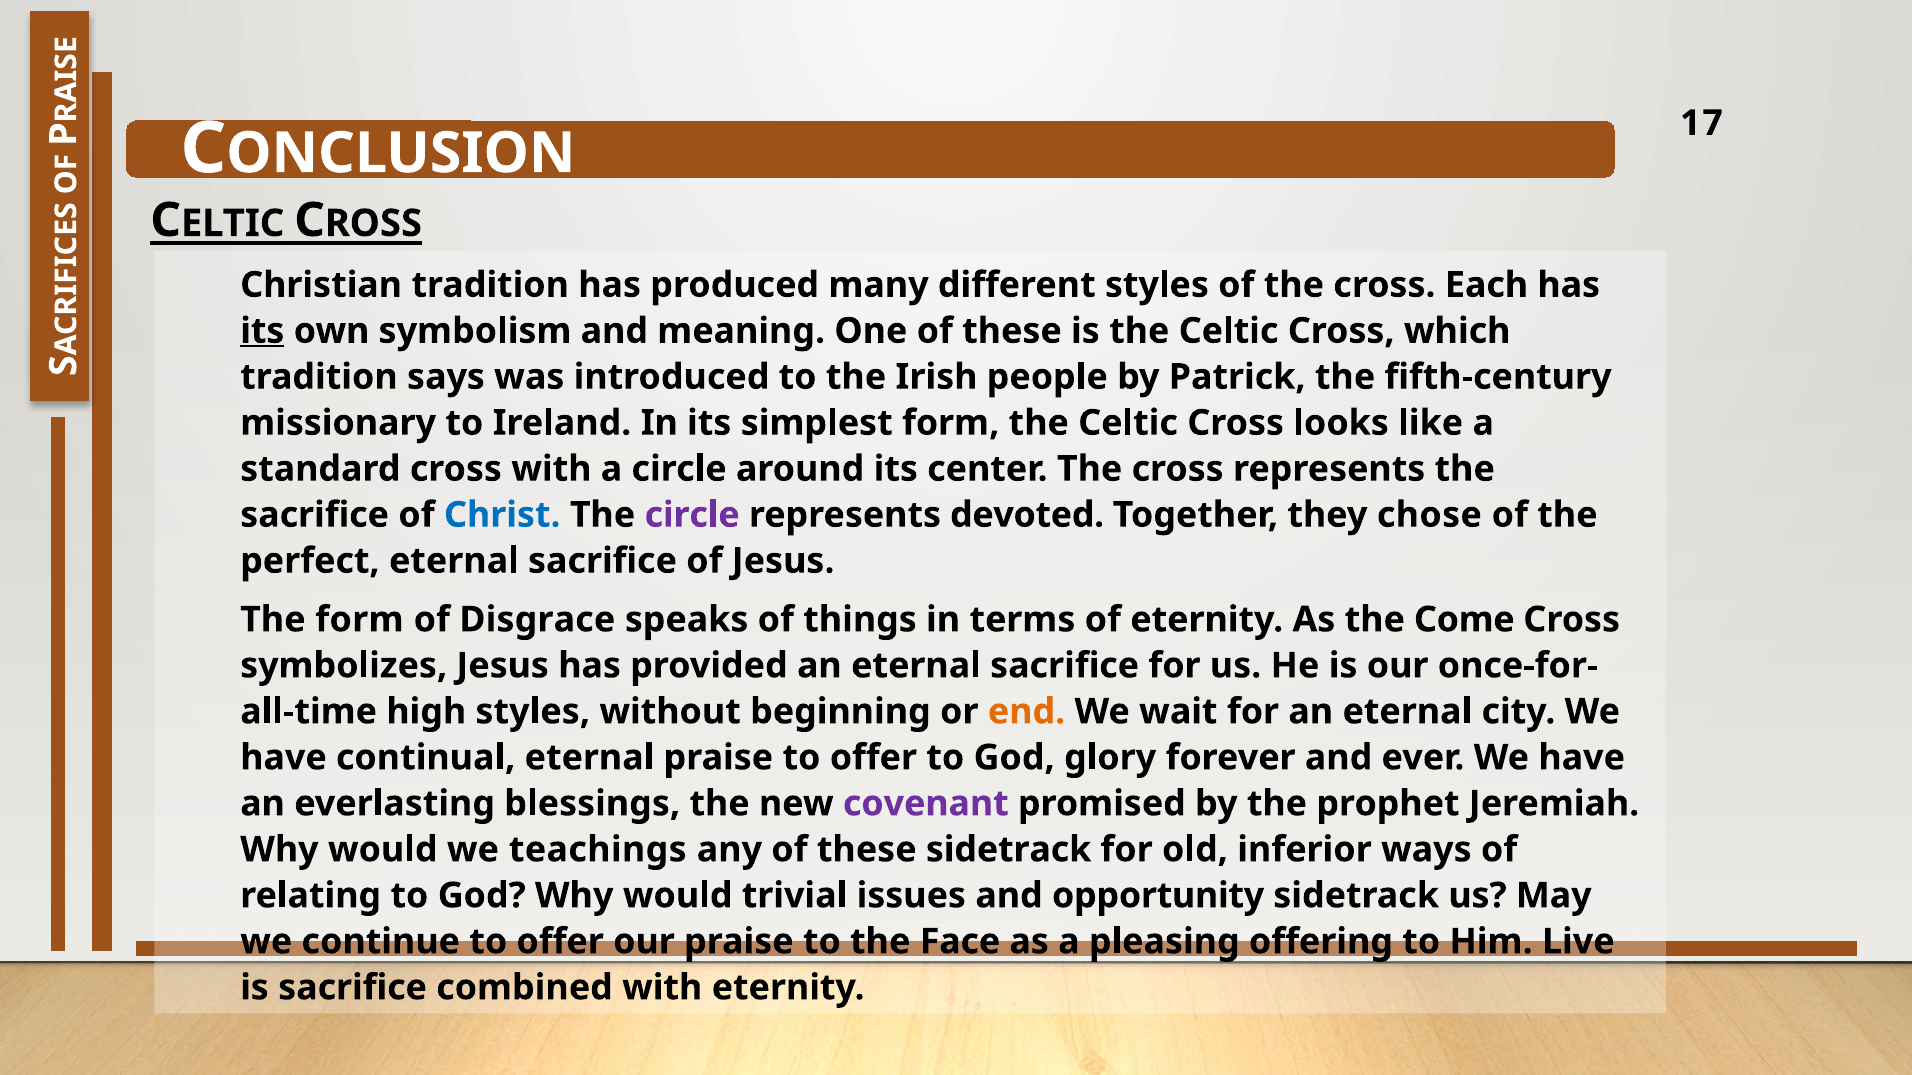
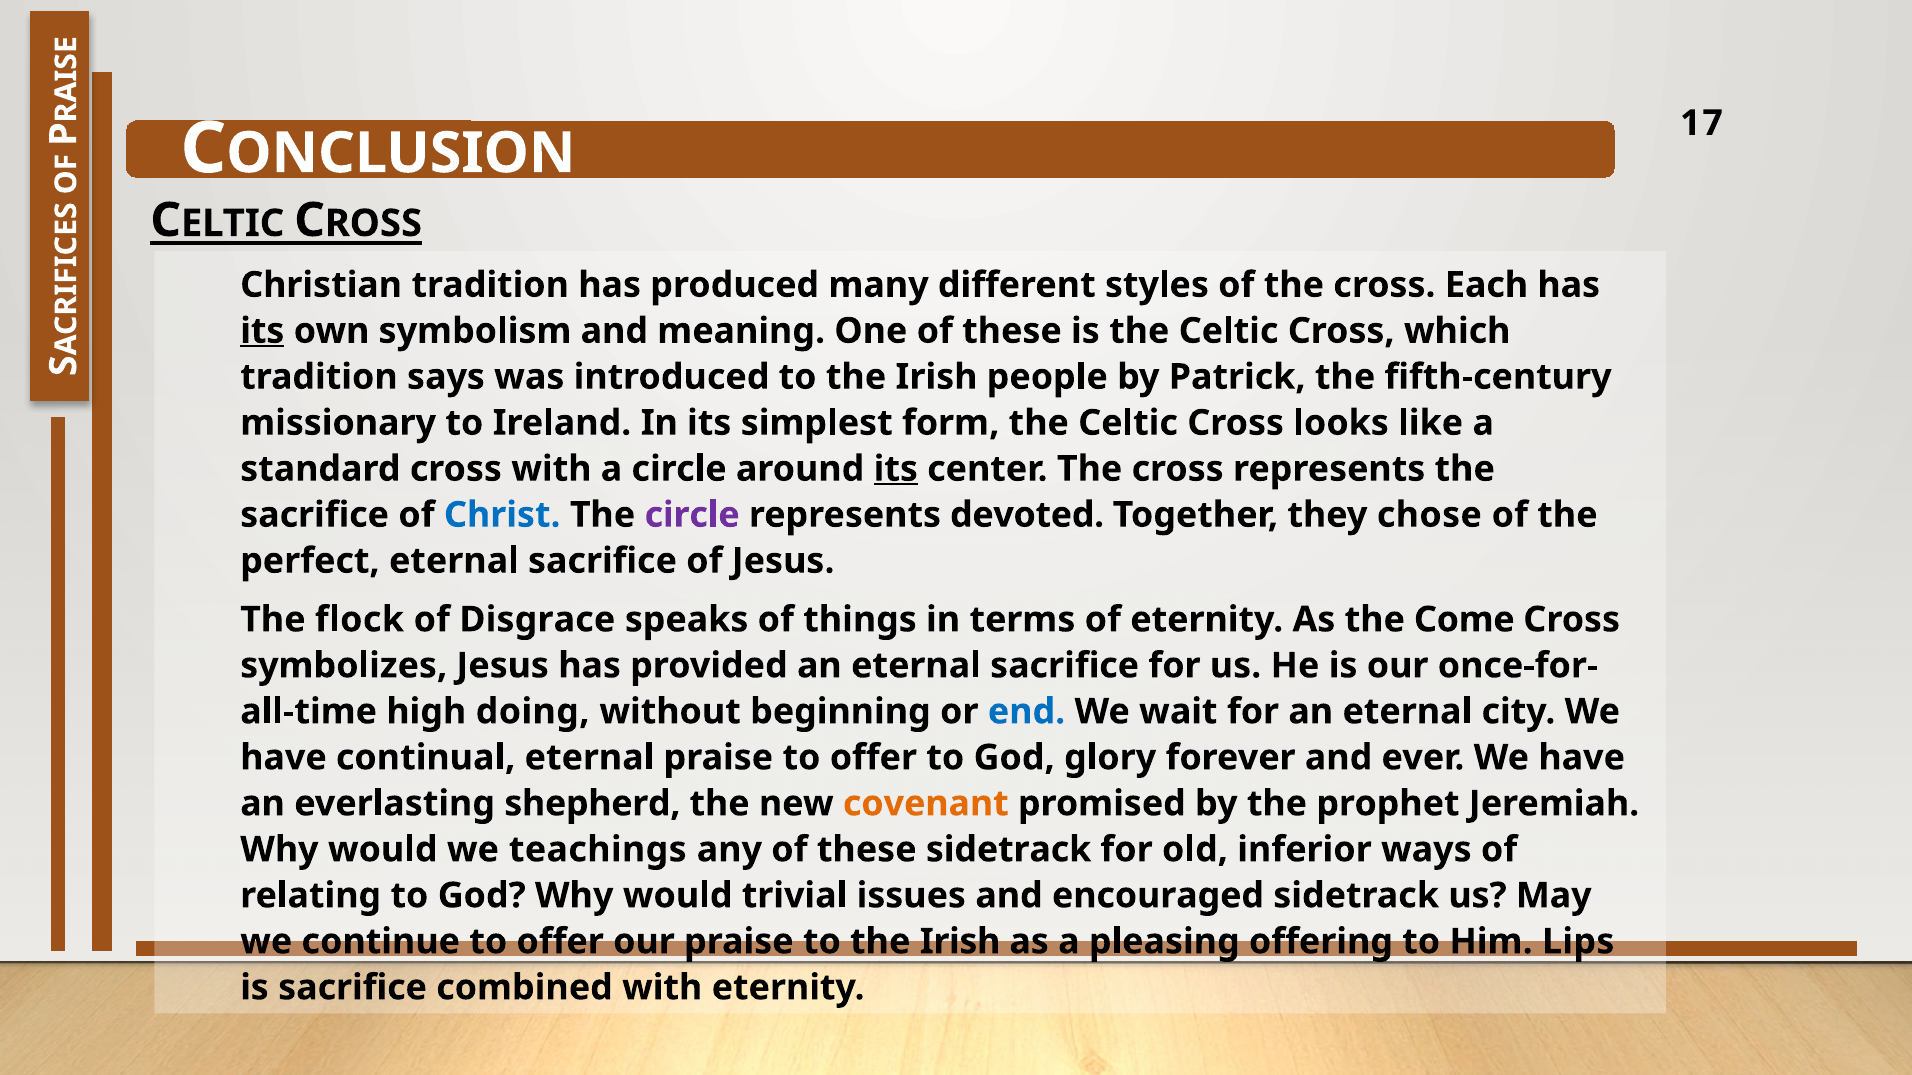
its underline: none -> present (896, 469)
The form: form -> flock (359, 620)
high styles: styles -> doing (533, 712)
end colour: orange -> blue (1027, 712)
blessings: blessings -> shepherd (592, 804)
covenant colour: purple -> orange (926, 804)
opportunity: opportunity -> encouraged (1158, 896)
praise to the Face: Face -> Irish (960, 942)
Live: Live -> Lips (1578, 942)
